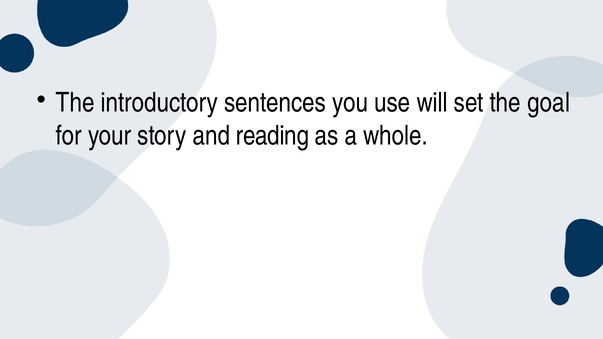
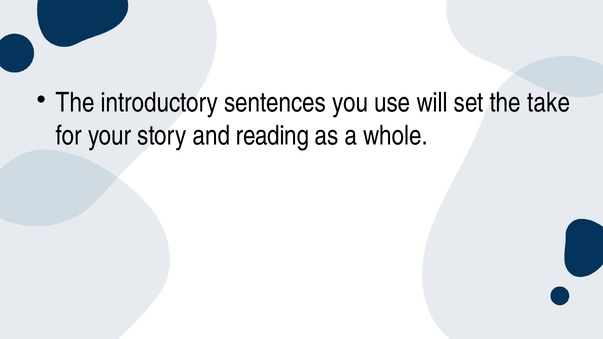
goal: goal -> take (549, 103)
